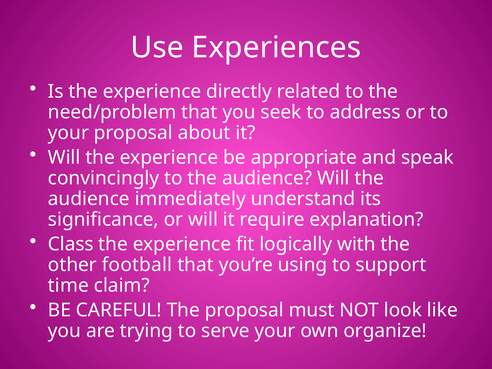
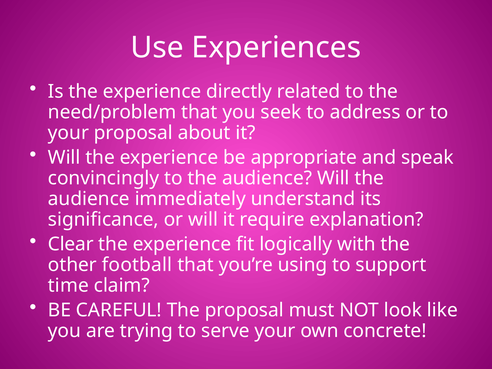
Class: Class -> Clear (71, 244)
organize: organize -> concrete (385, 331)
